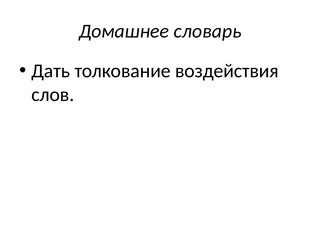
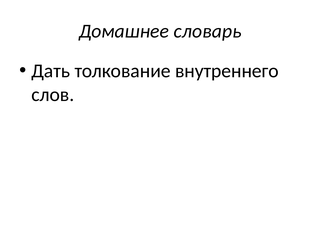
воздействия: воздействия -> внутреннего (227, 71)
